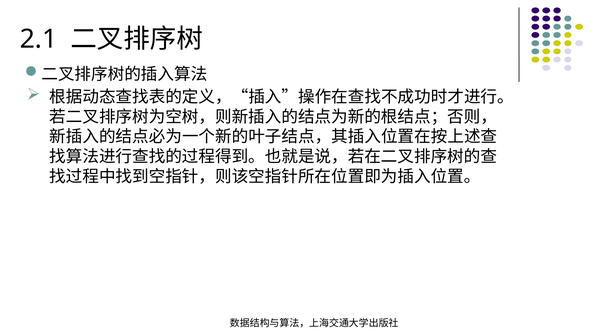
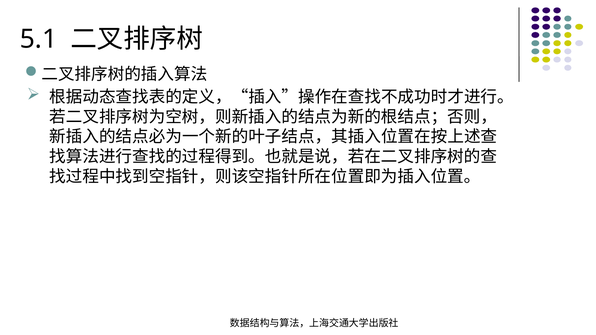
2.1: 2.1 -> 5.1 (39, 39)
